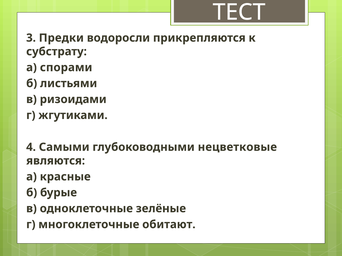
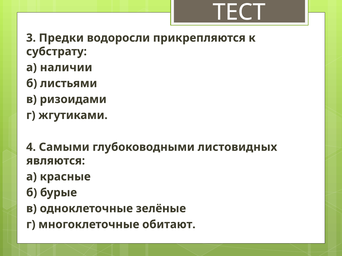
спорами: спорами -> наличии (66, 68)
нецветковые: нецветковые -> листовидных (237, 147)
